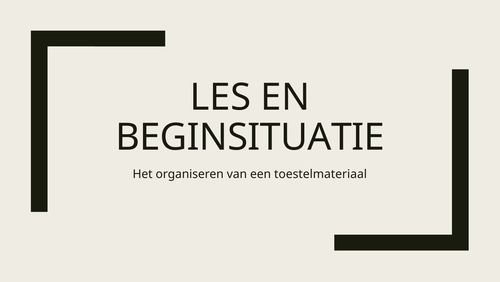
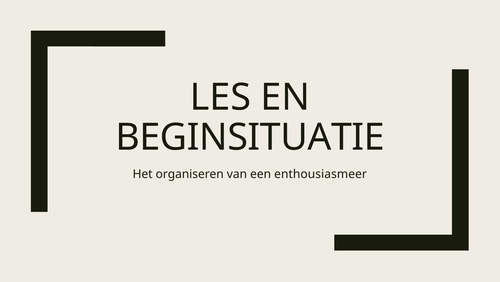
toestelmateriaal: toestelmateriaal -> enthousiasmeer (321, 174)
